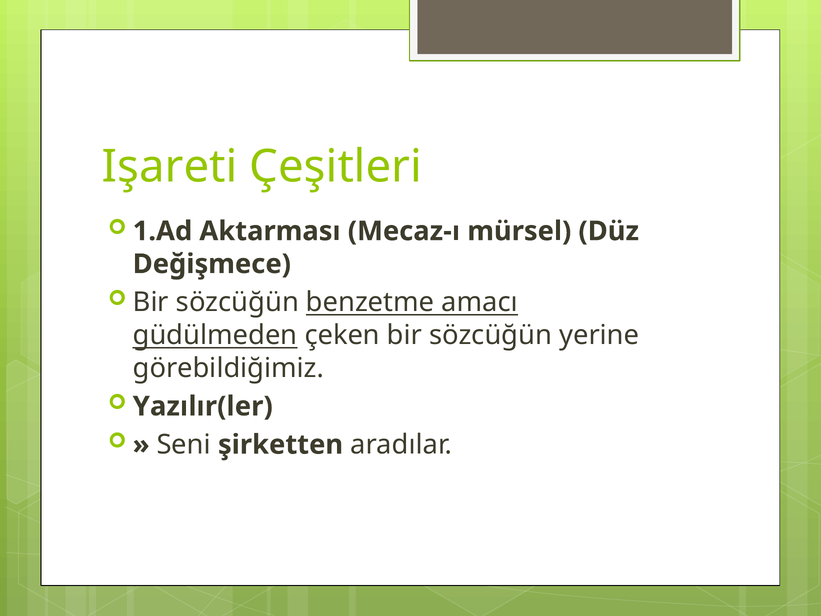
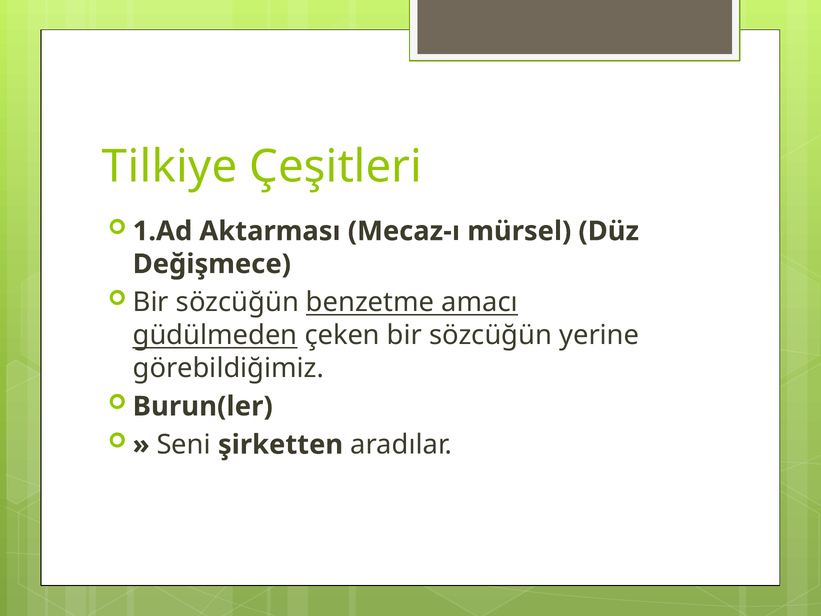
Işareti: Işareti -> Tilkiye (170, 167)
Yazılır(ler: Yazılır(ler -> Burun(ler (203, 406)
